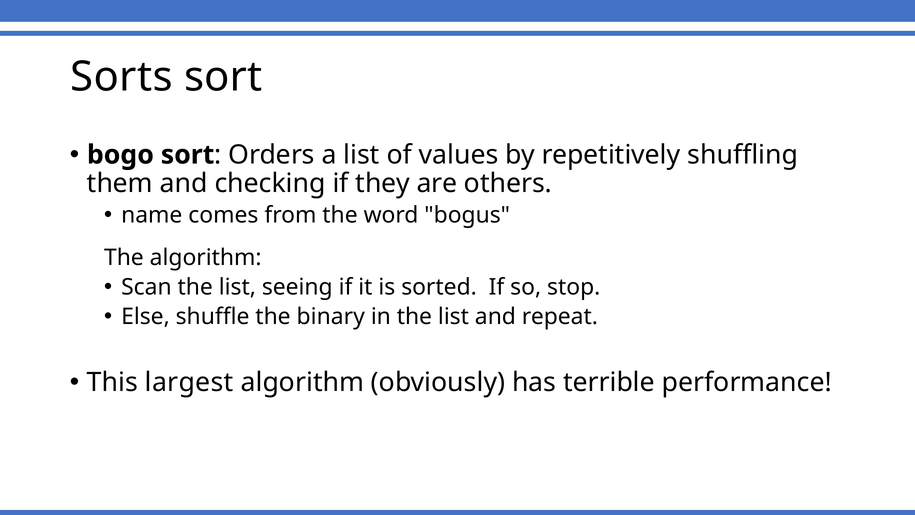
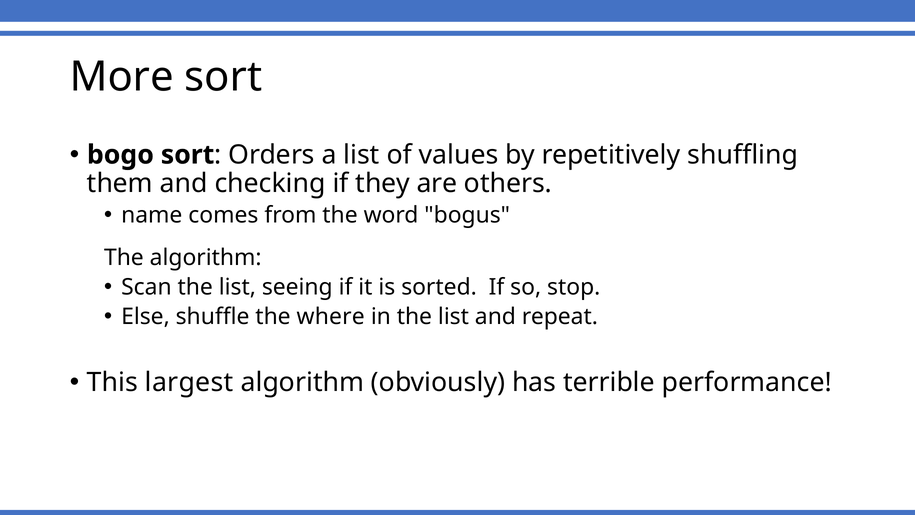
Sorts: Sorts -> More (122, 77)
binary: binary -> where (331, 316)
